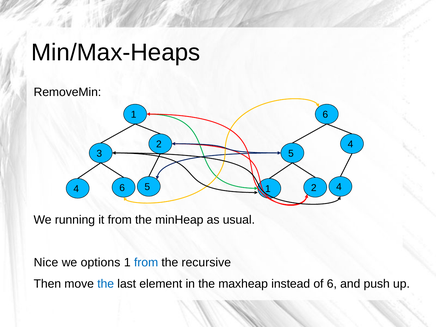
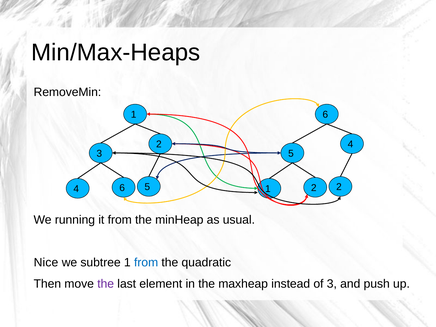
4: 4 -> 2 (339, 187)
options: options -> subtree (101, 262)
recursive: recursive -> quadratic (206, 262)
the colour: blue -> purple (106, 284)
of 6: 6 -> 3 (332, 284)
